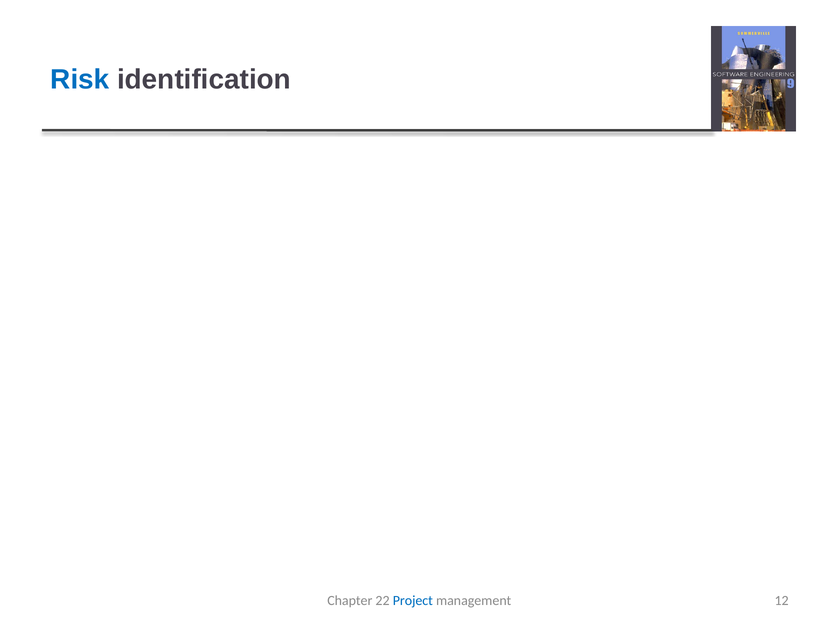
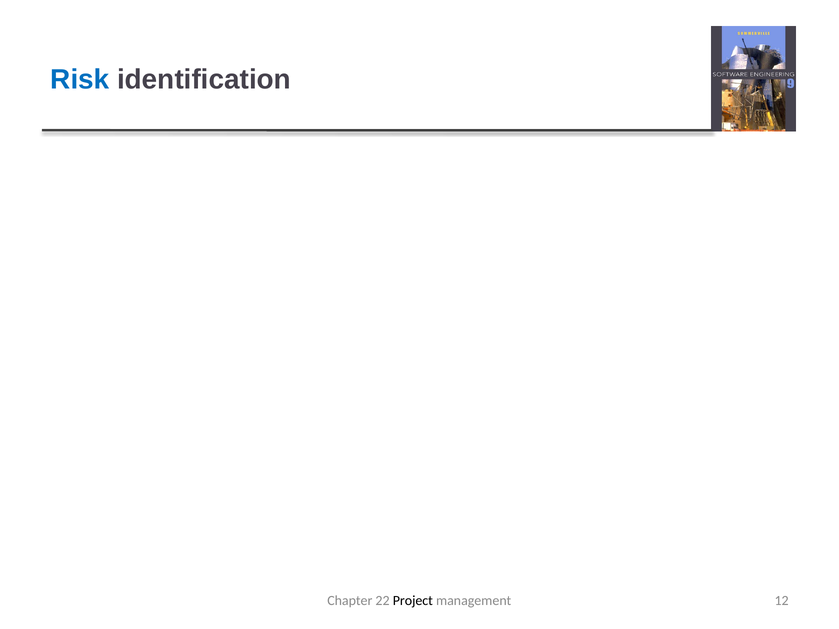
Project colour: blue -> black (413, 601)
